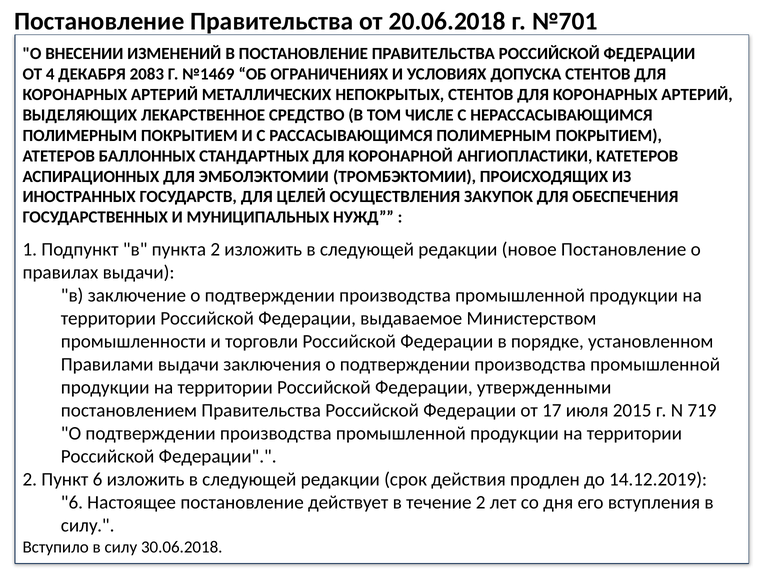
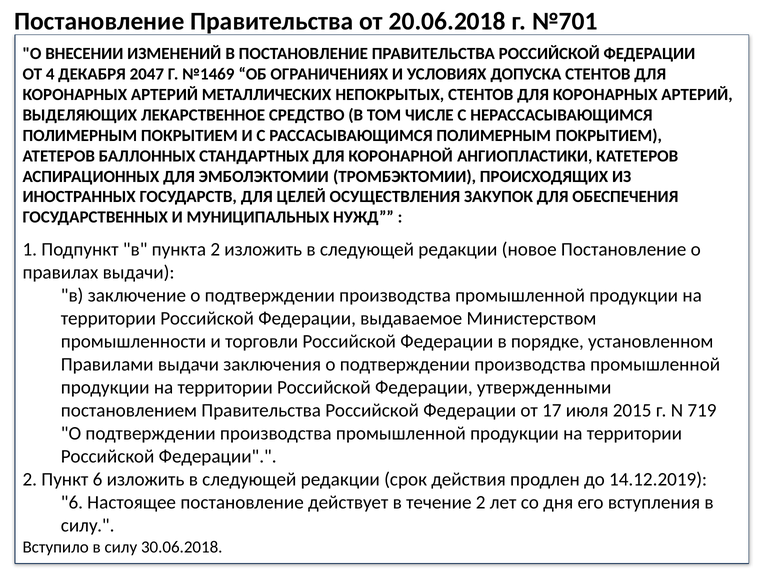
2083: 2083 -> 2047 (147, 74)
